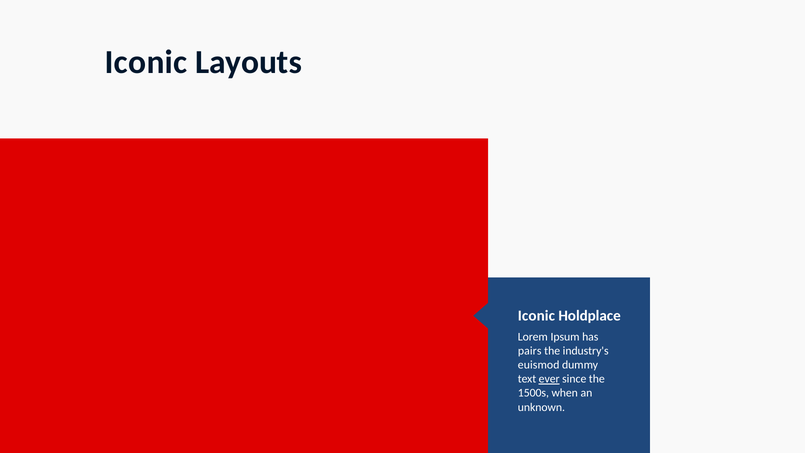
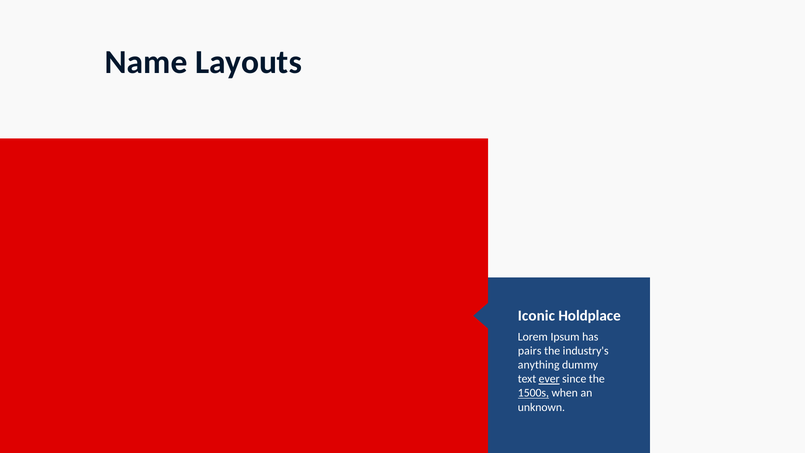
Iconic: Iconic -> Name (146, 62)
euismod: euismod -> anything (539, 365)
1500s underline: none -> present (533, 393)
